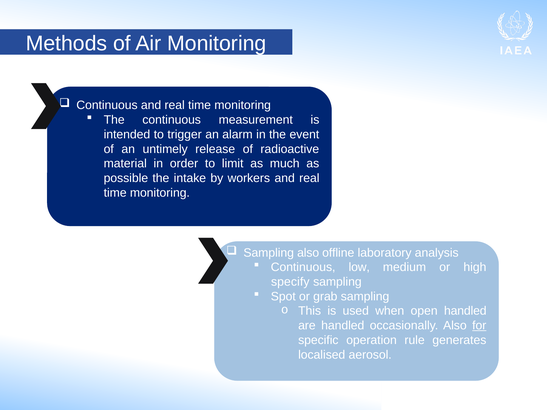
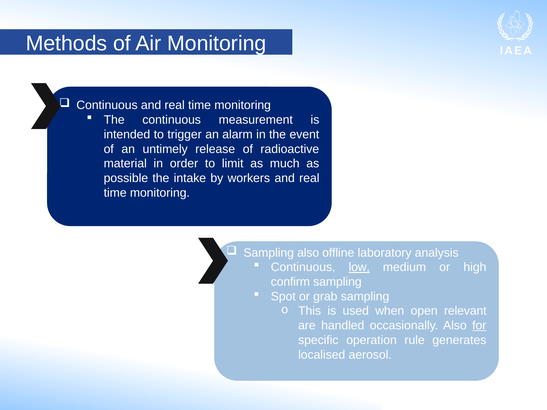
low underline: none -> present (359, 267)
specify: specify -> confirm (290, 282)
open handled: handled -> relevant (465, 311)
